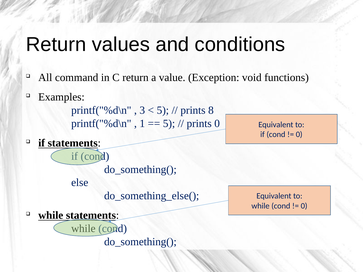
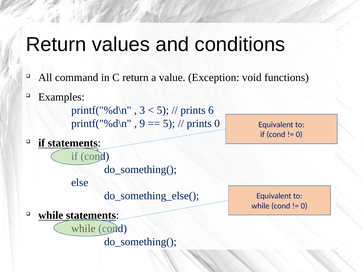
8: 8 -> 6 (211, 110)
1: 1 -> 9 (142, 124)
